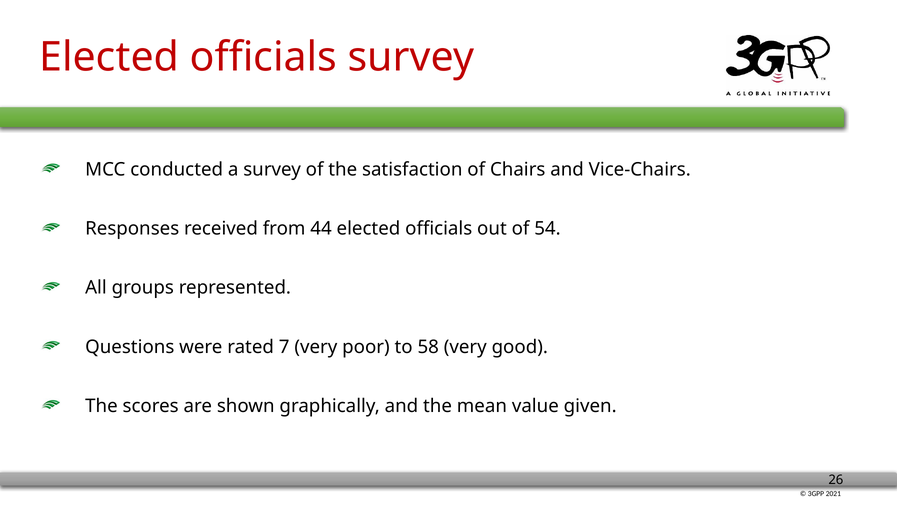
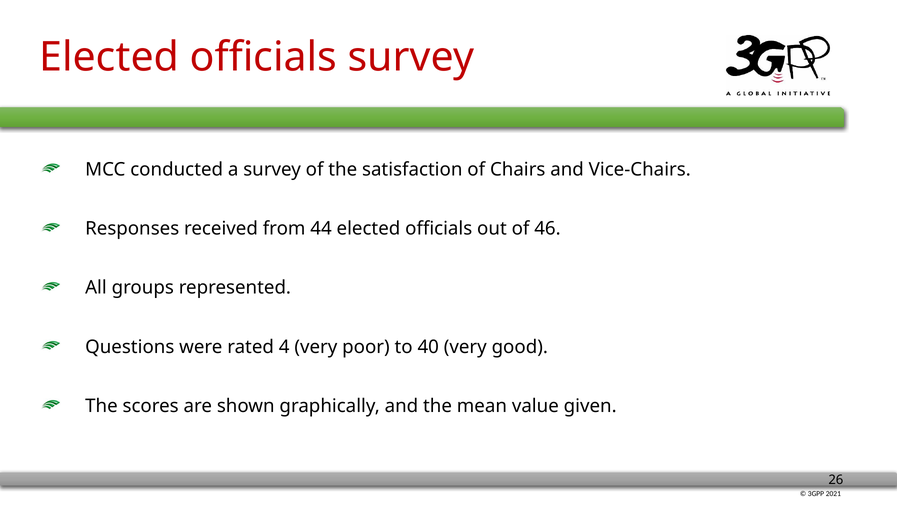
54: 54 -> 46 (547, 228)
7: 7 -> 4 (284, 347)
58: 58 -> 40 (428, 347)
